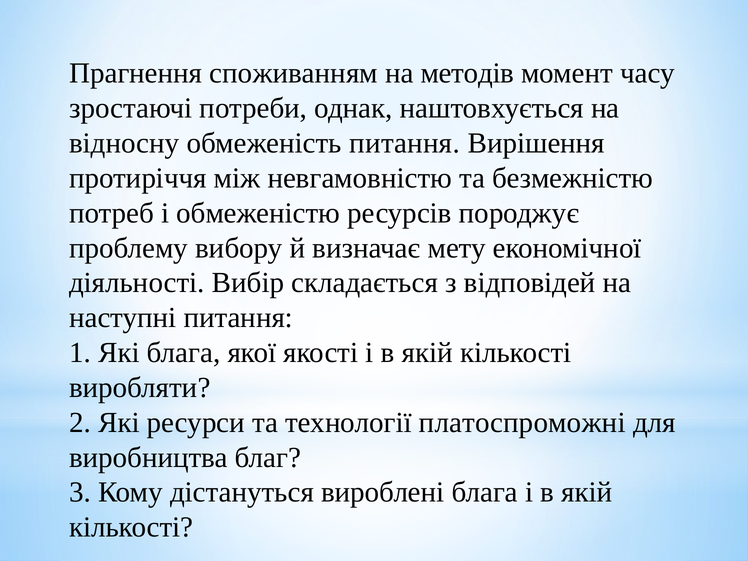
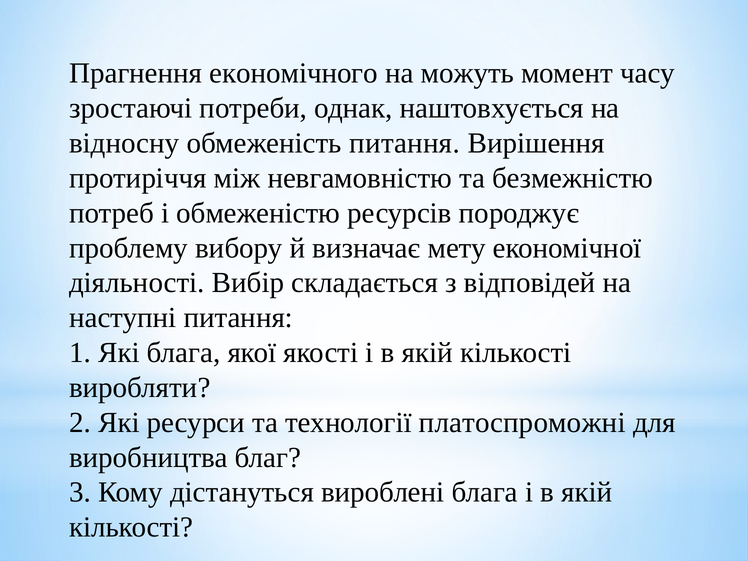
споживанням: споживанням -> економічного (294, 73)
методів: методів -> можуть (467, 73)
